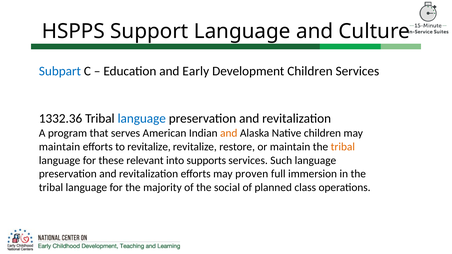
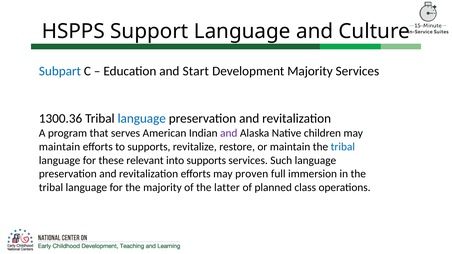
Early: Early -> Start (196, 71)
Development Children: Children -> Majority (310, 71)
1332.36: 1332.36 -> 1300.36 (61, 119)
and colour: orange -> purple (229, 133)
to revitalize: revitalize -> supports (149, 147)
tribal colour: orange -> blue (343, 147)
social: social -> latter (227, 188)
